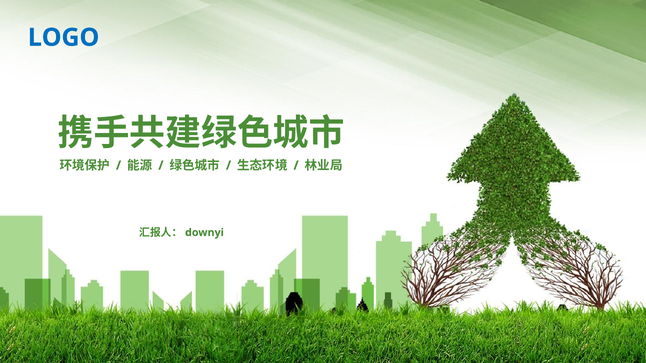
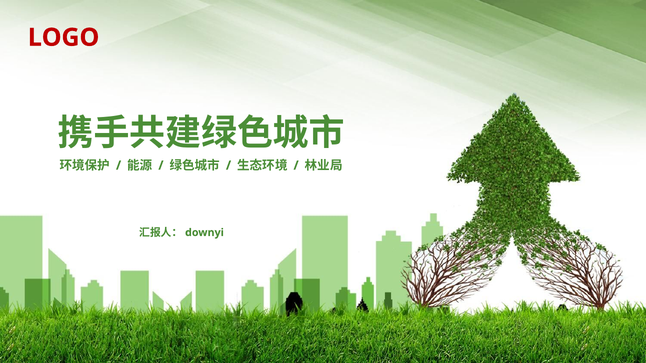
LOGO colour: blue -> red (64, 38)
